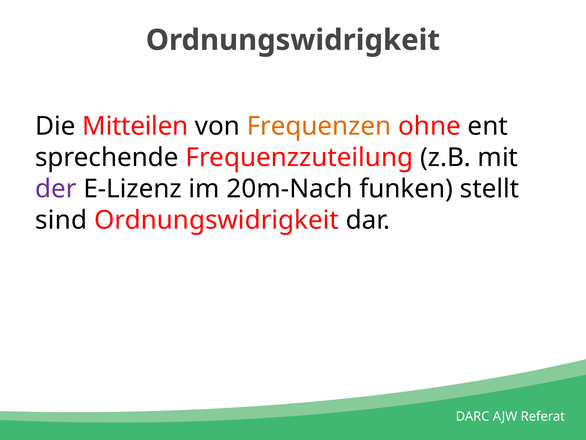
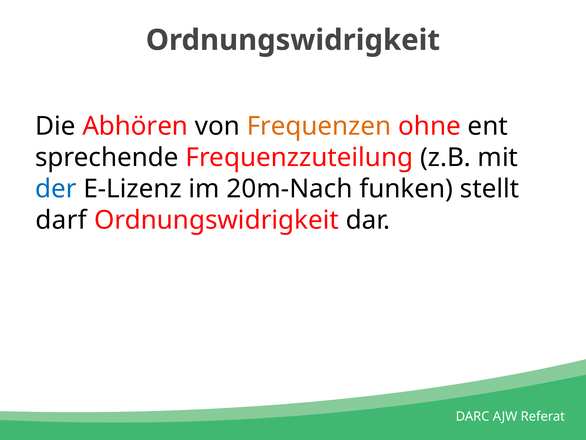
Mitteilen: Mitteilen -> Abhören (135, 126)
der colour: purple -> blue (56, 189)
sind: sind -> darf (61, 220)
